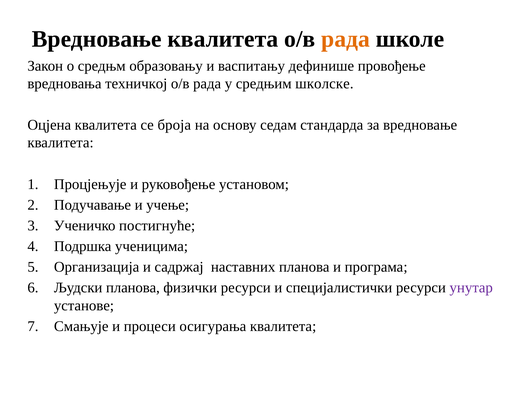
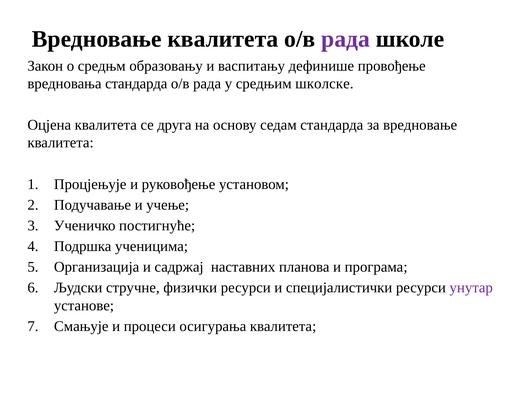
рада colour: orange -> purple (346, 39)
вредновања техничкој: техничкој -> стандарда (136, 83)
броја: броја -> друга (174, 125)
Људски планова: планова -> стручне (133, 287)
